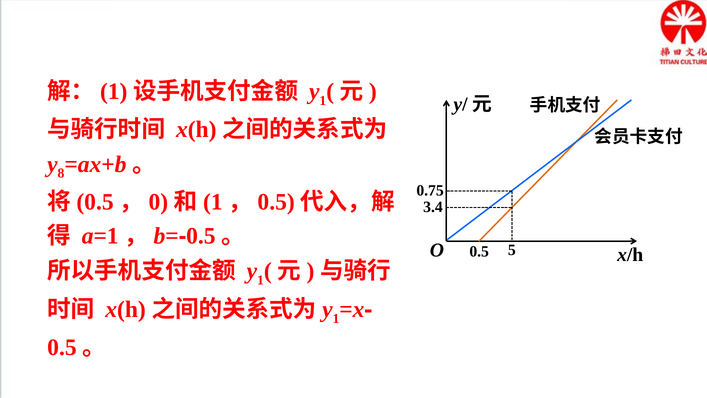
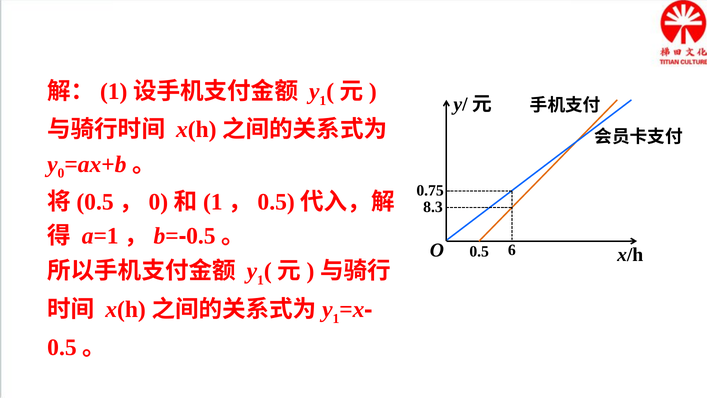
8: 8 -> 0 (61, 173)
3.4: 3.4 -> 8.3 (433, 207)
5: 5 -> 6 (512, 250)
